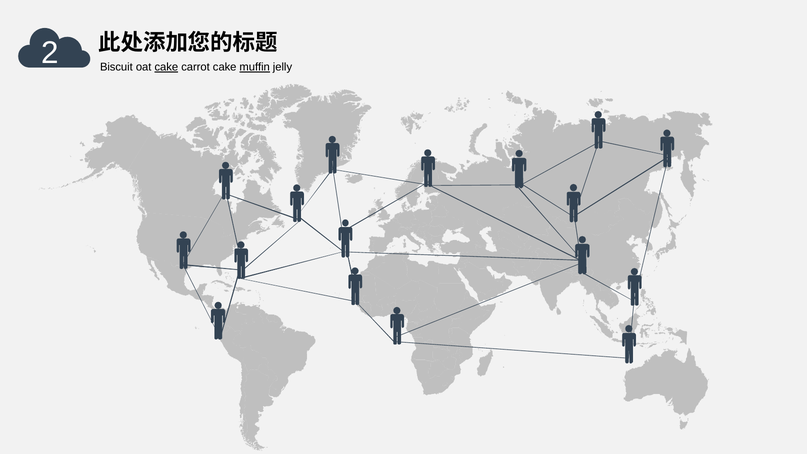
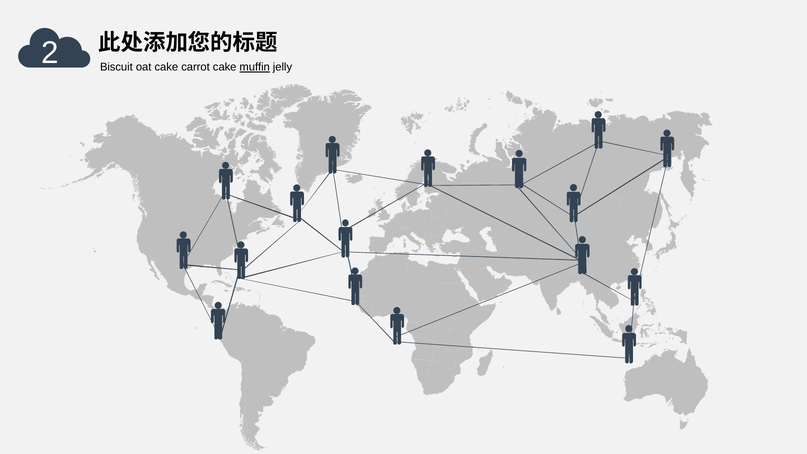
cake underline: present -> none (166, 67)
